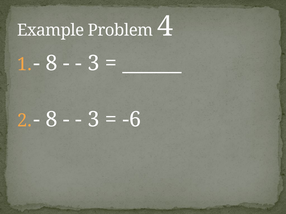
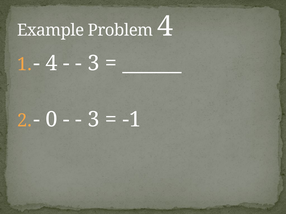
8: 8 -> 4 (51, 63)
8: 8 -> 0 (51, 120)
-6: -6 -> -1 (132, 120)
